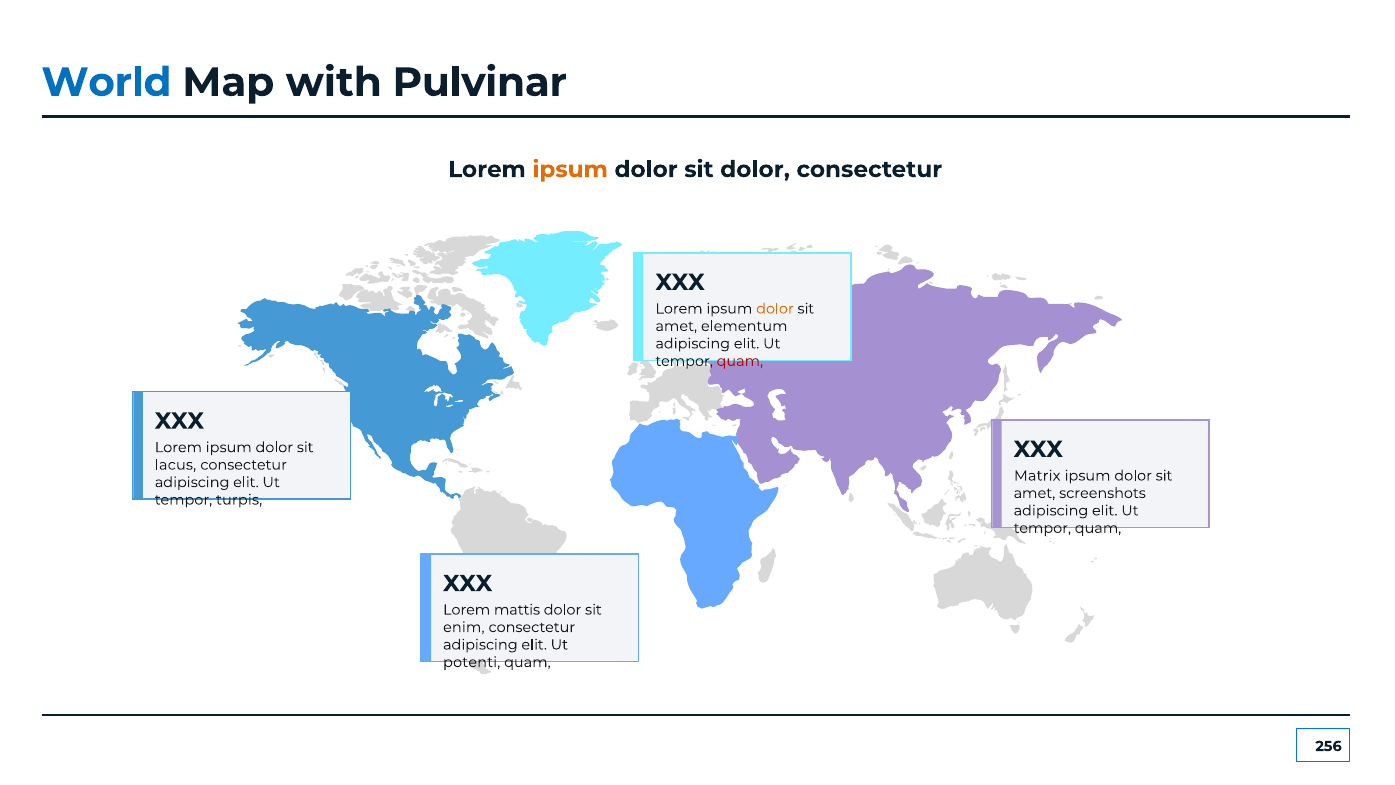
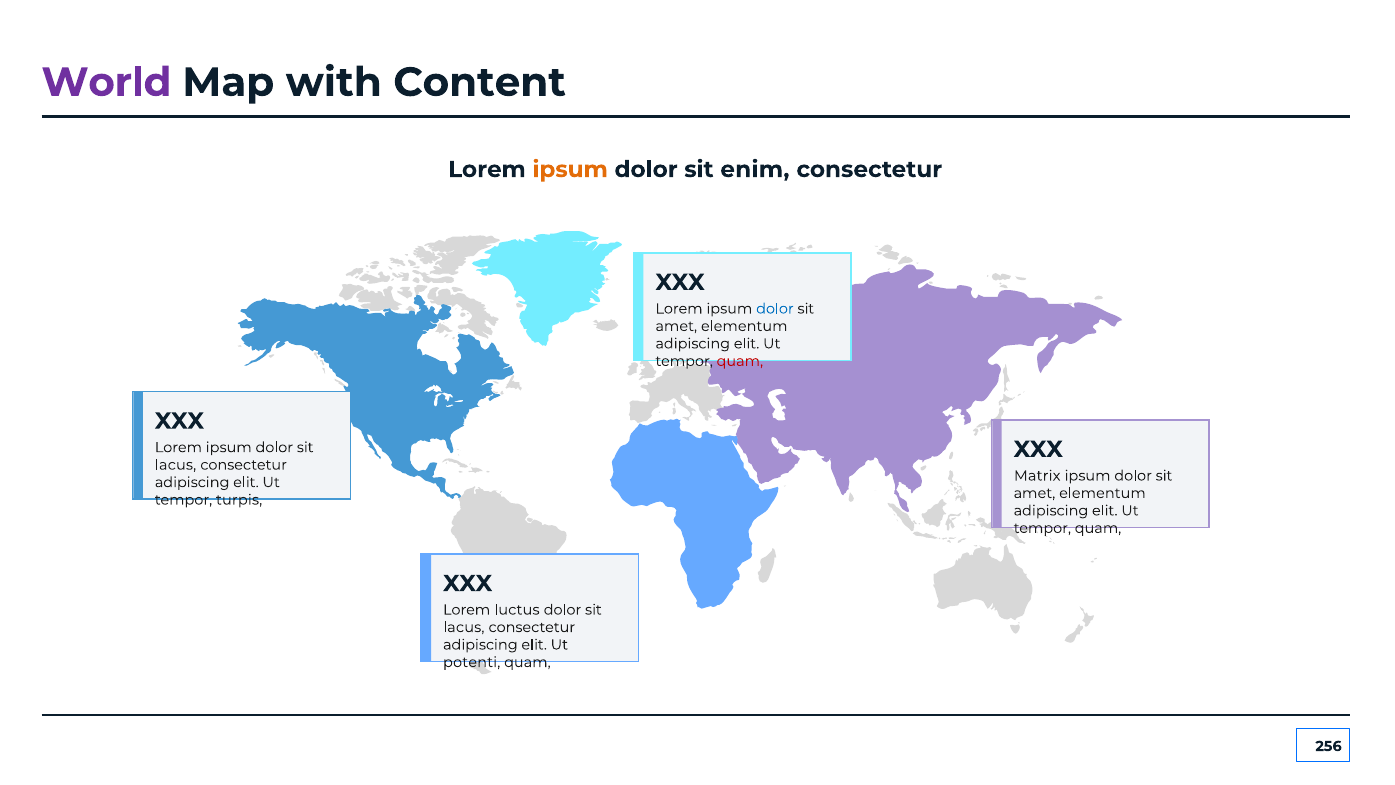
World colour: blue -> purple (107, 82)
Pulvinar: Pulvinar -> Content (480, 82)
sit dolor: dolor -> enim (755, 169)
dolor colour: orange -> blue (775, 309)
screenshots: screenshots -> elementum (1102, 493)
mattis: mattis -> luctus (517, 610)
enim: enim -> lacus (464, 627)
